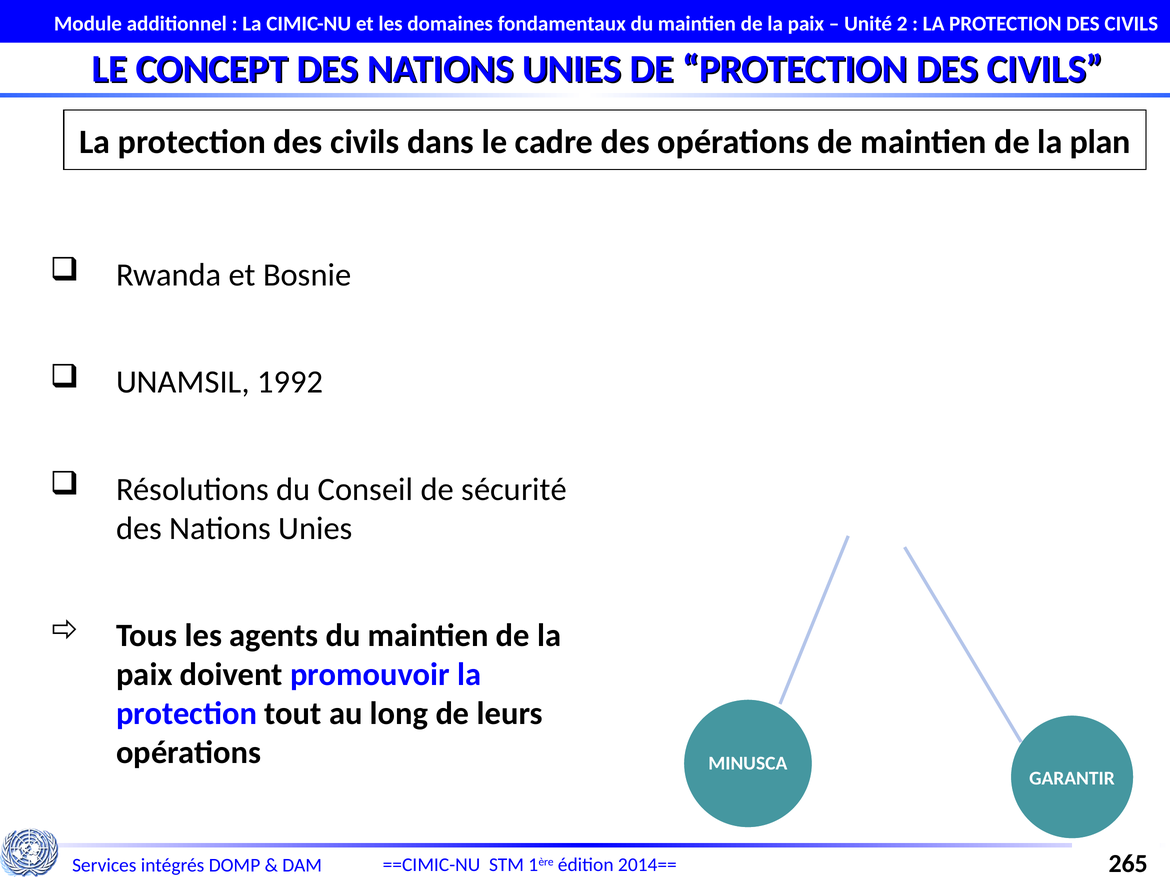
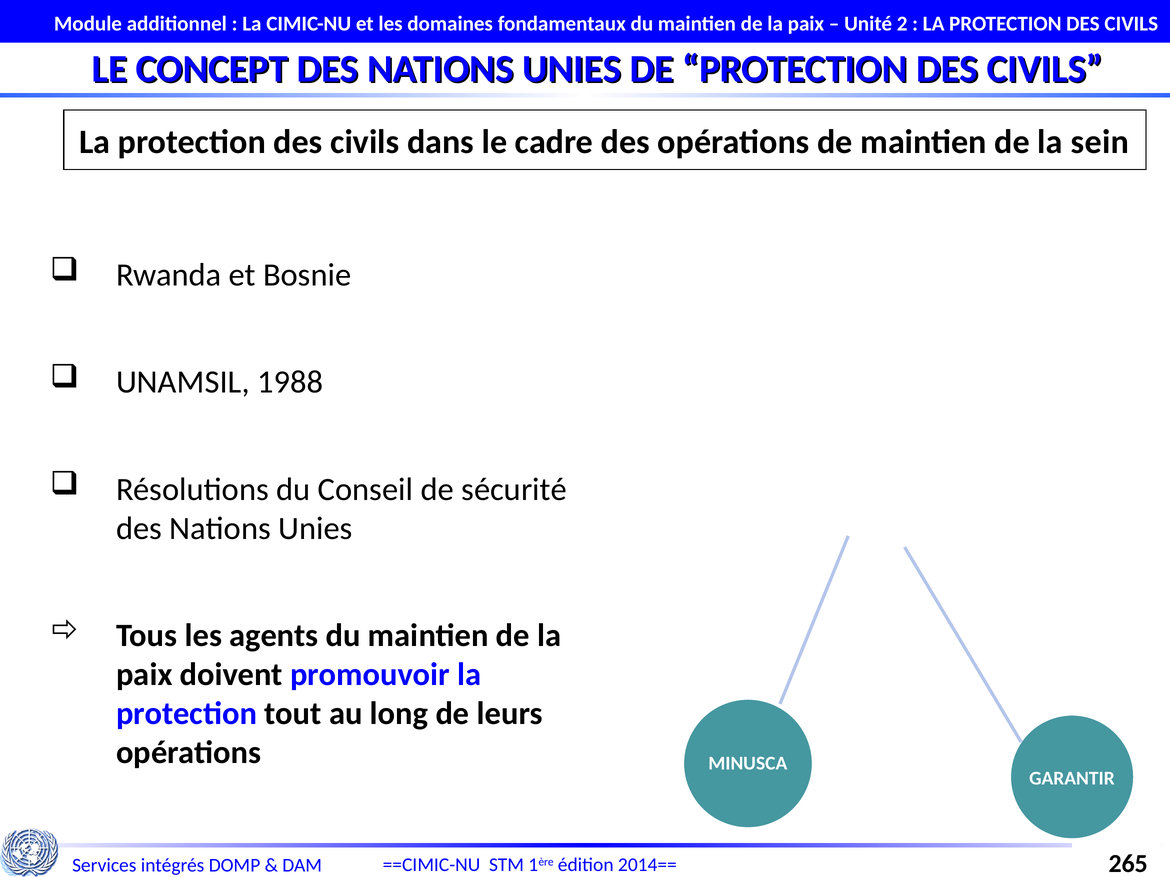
plan: plan -> sein (1100, 142)
1992: 1992 -> 1988 (290, 382)
